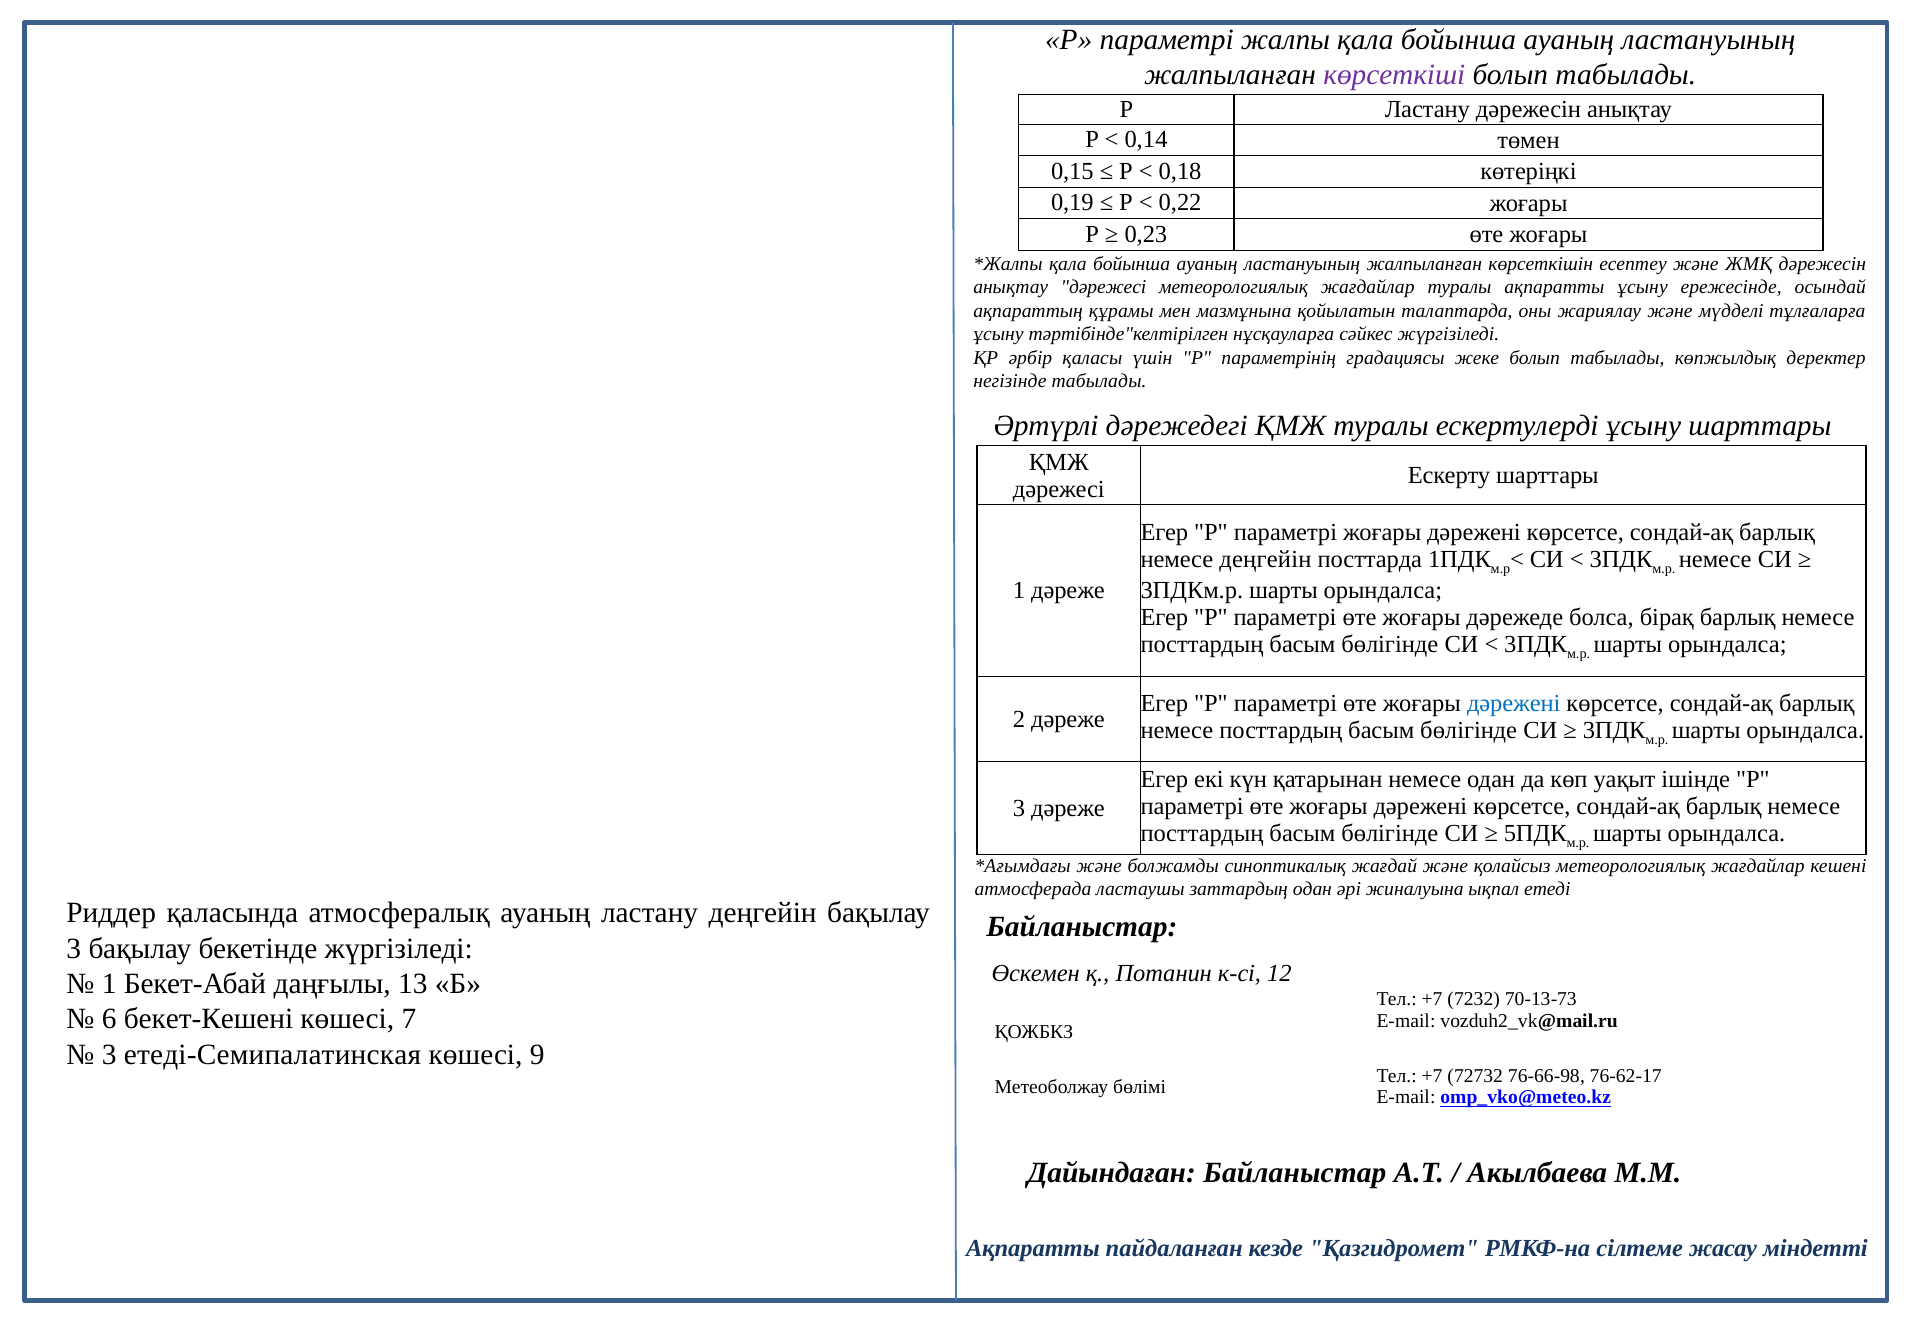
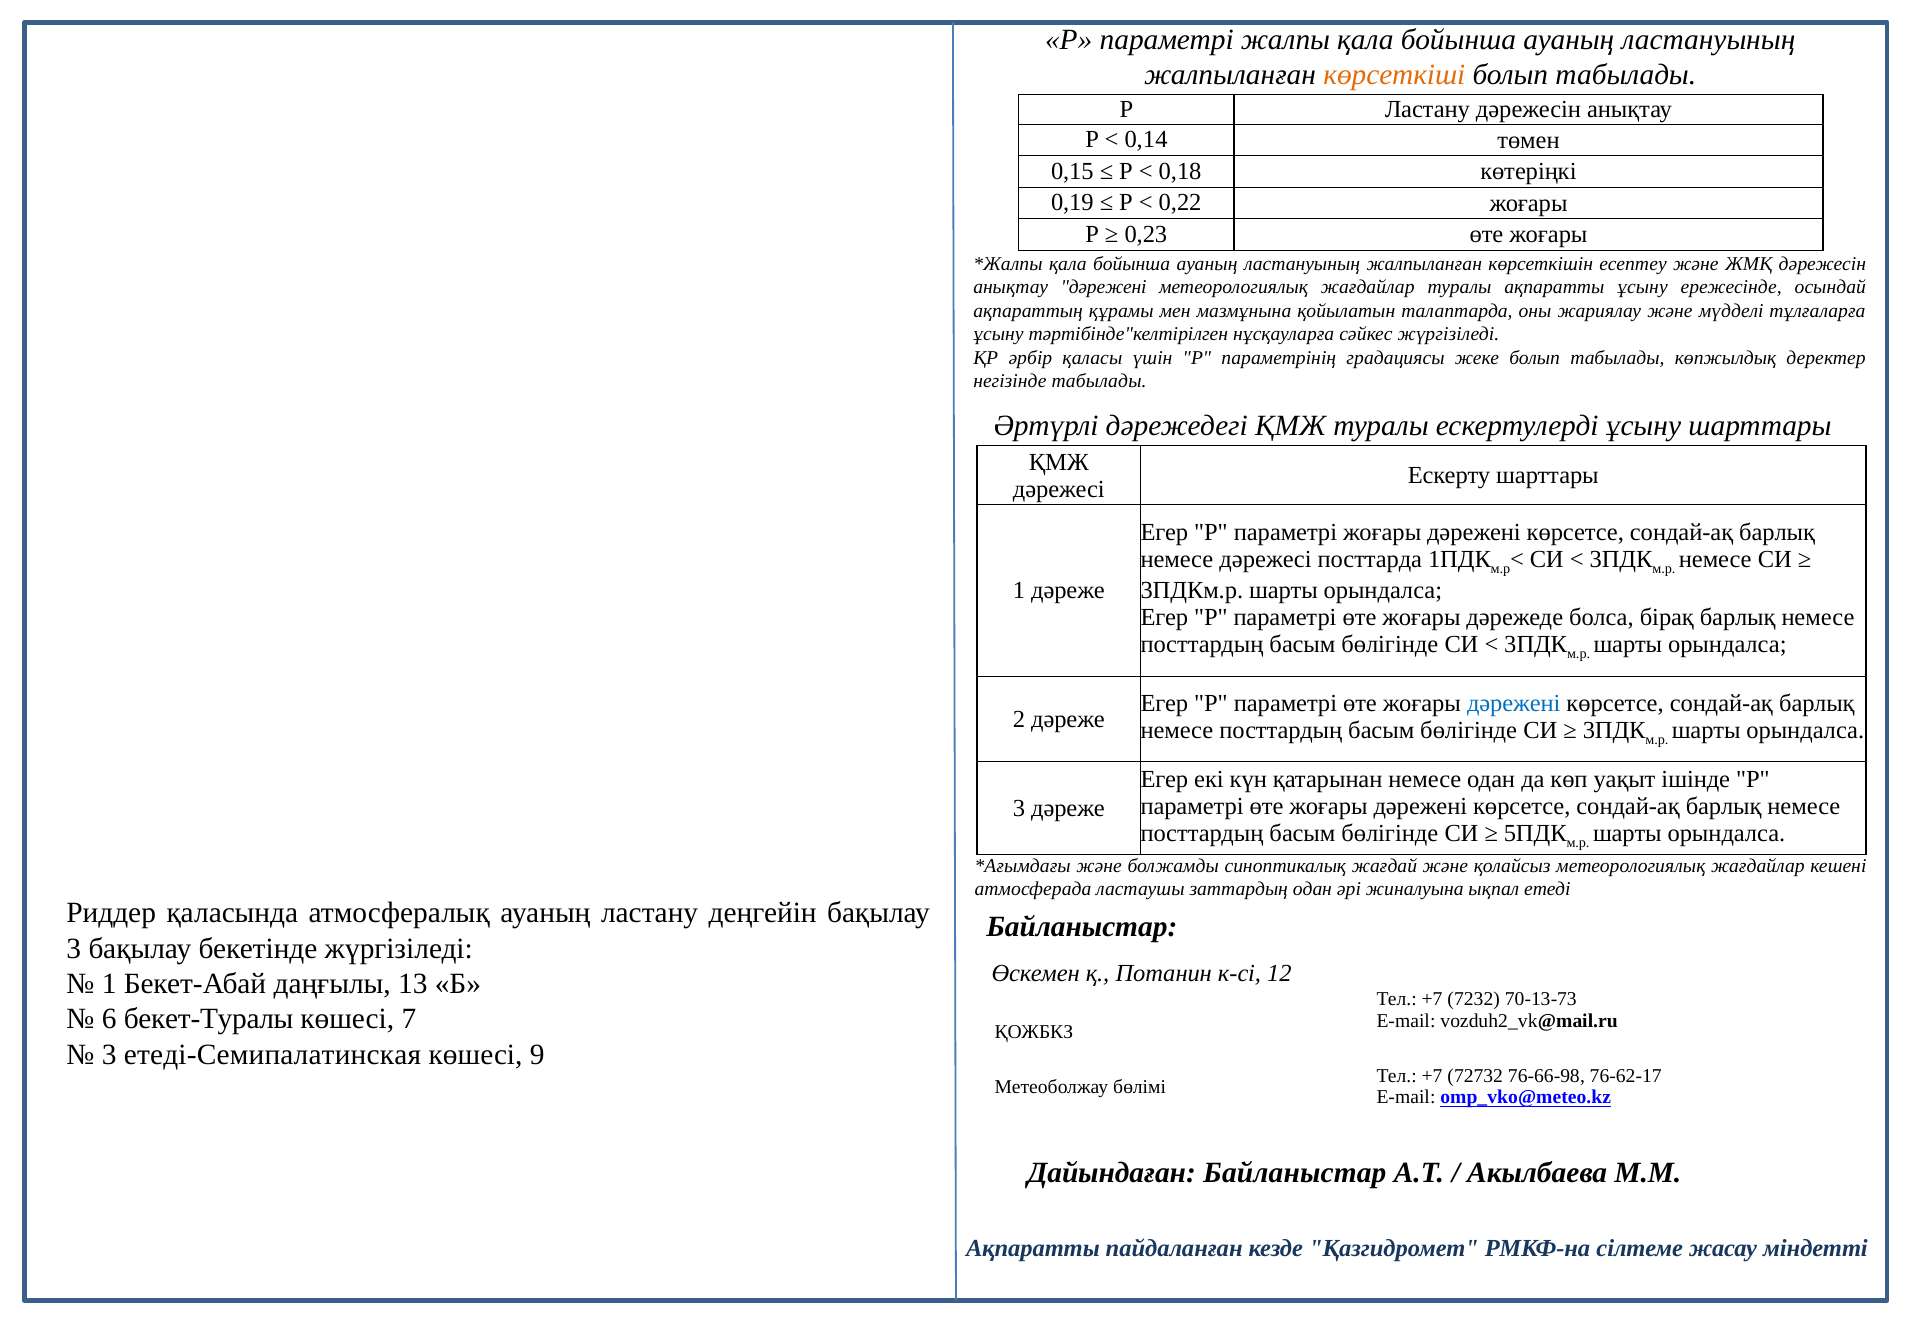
көрсеткіші colour: purple -> orange (1394, 75)
анықтау дәрежесі: дәрежесі -> дәрежені (1104, 287)
немесе деңгейін: деңгейін -> дәрежесі (1266, 560)
бекет-Кешені: бекет-Кешені -> бекет-Туралы (209, 1020)
